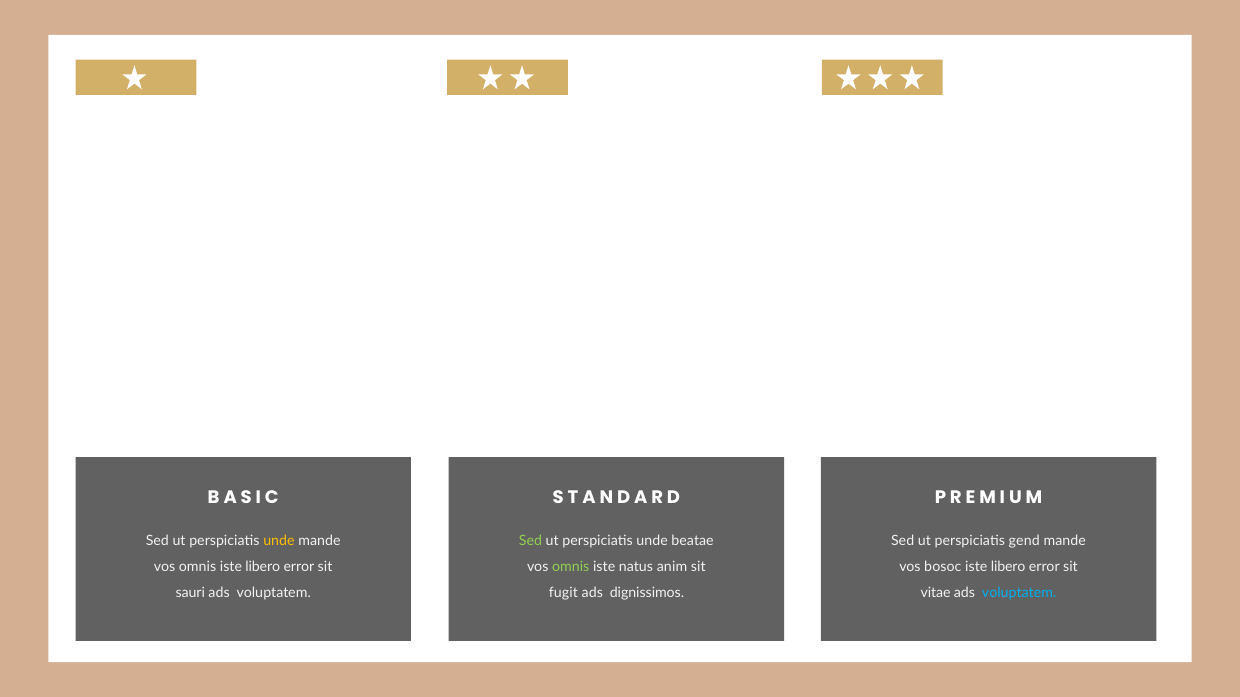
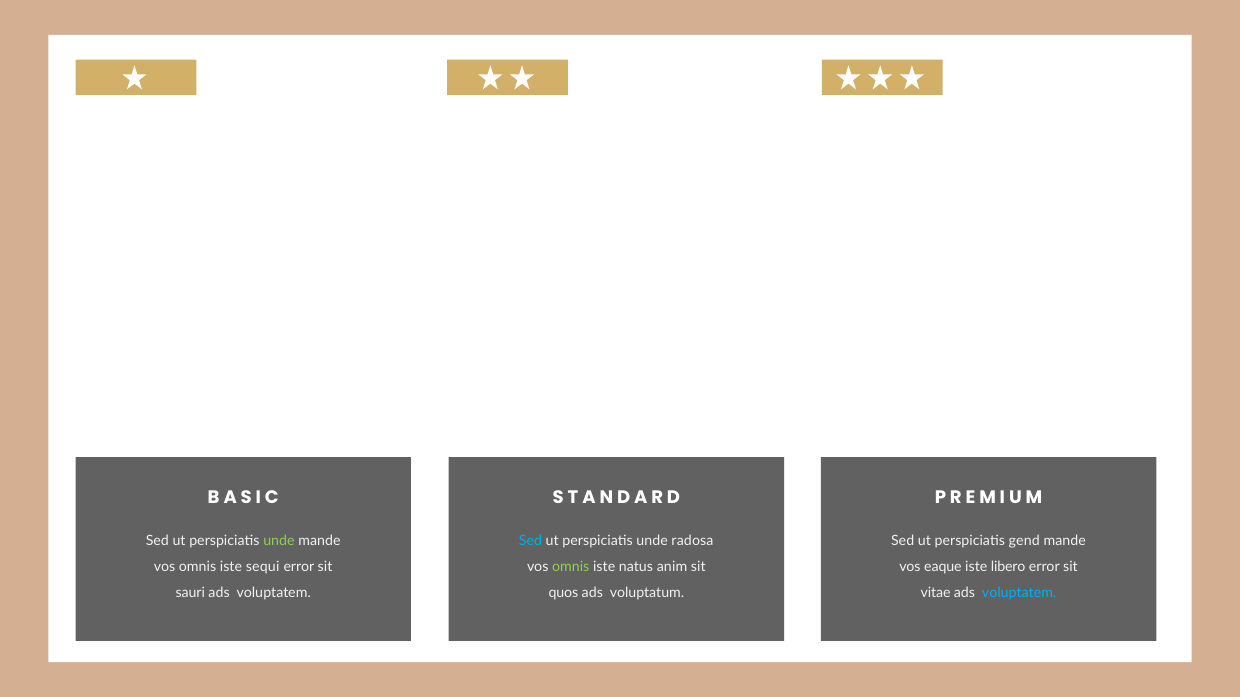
unde colour: yellow -> light green (279, 542)
Sed colour: light green -> light blue (531, 542)
beatae: beatae -> radosa (693, 542)
omnis iste libero: libero -> sequi (263, 567)
bosoc: bosoc -> eaque (943, 567)
fugit: fugit -> quos (563, 593)
dignissimos: dignissimos -> voluptatum (647, 593)
